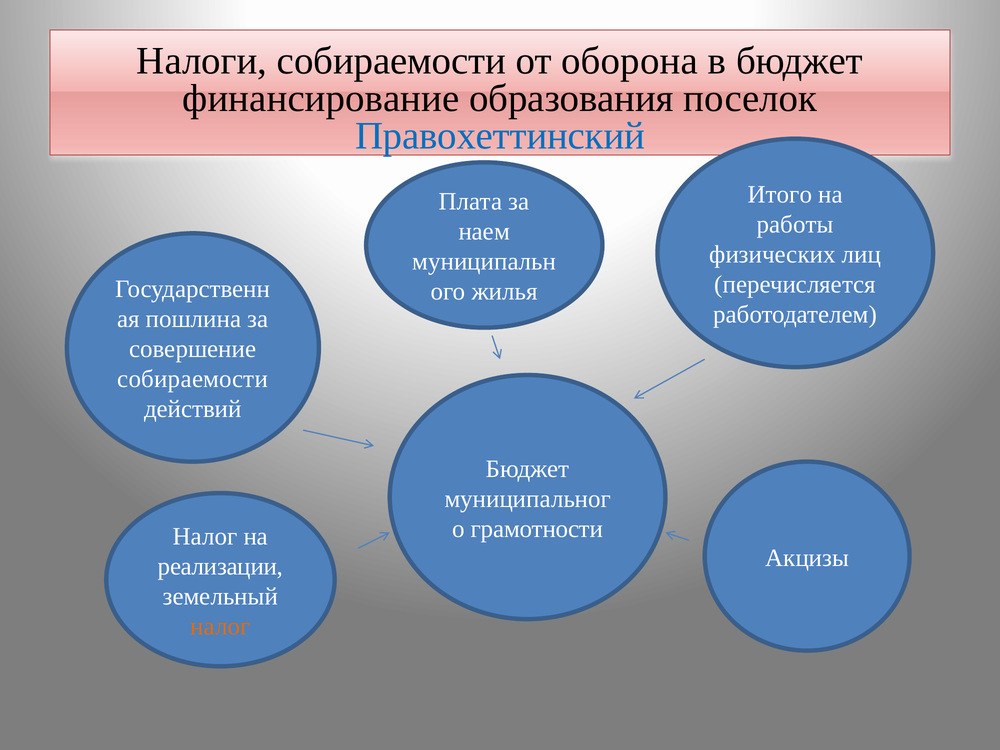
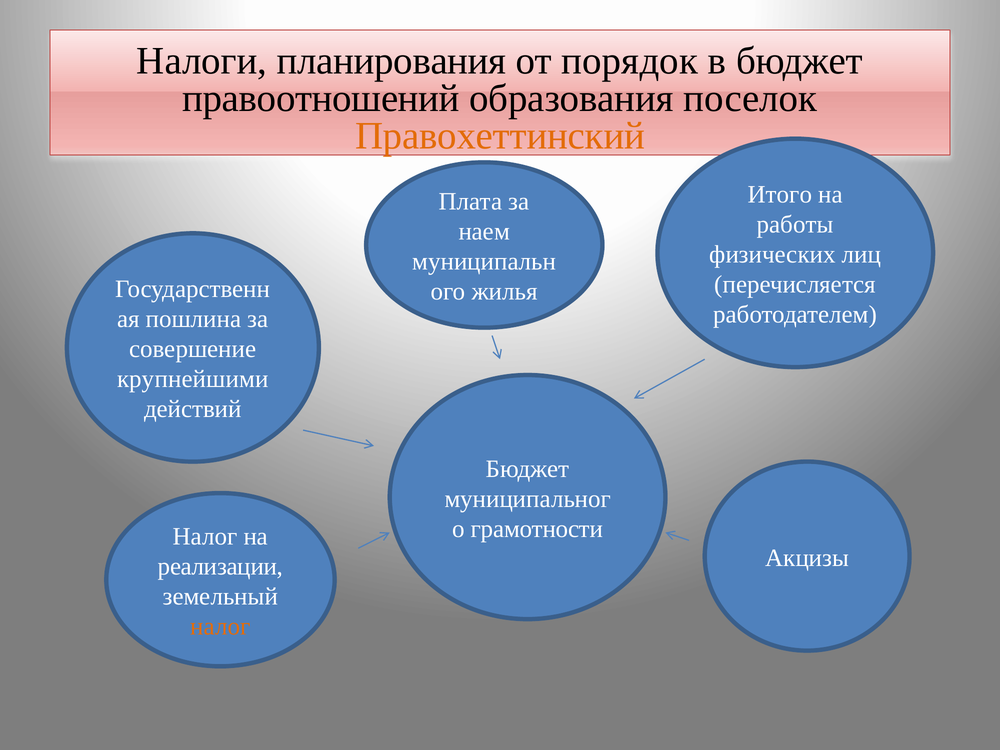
Налоги собираемости: собираемости -> планирования (392, 61)
оборона: оборона -> порядок (630, 61)
финансирование: финансирование -> правоотношений (321, 98)
Правохеттинский colour: blue -> orange (500, 136)
собираемости: собираемости -> крупнейшими (193, 379)
